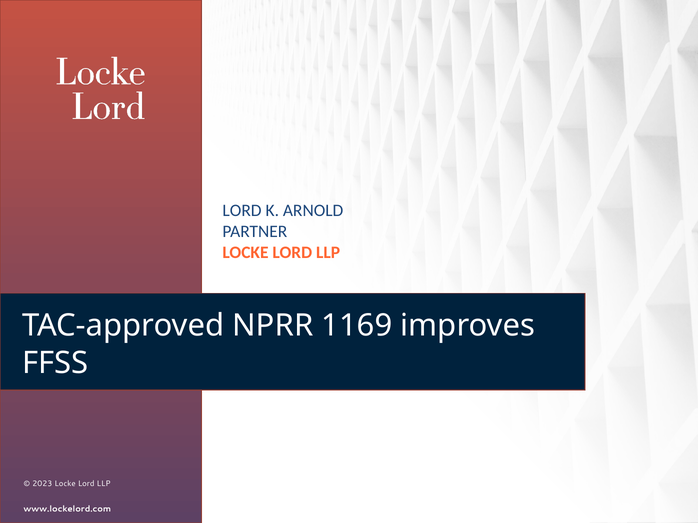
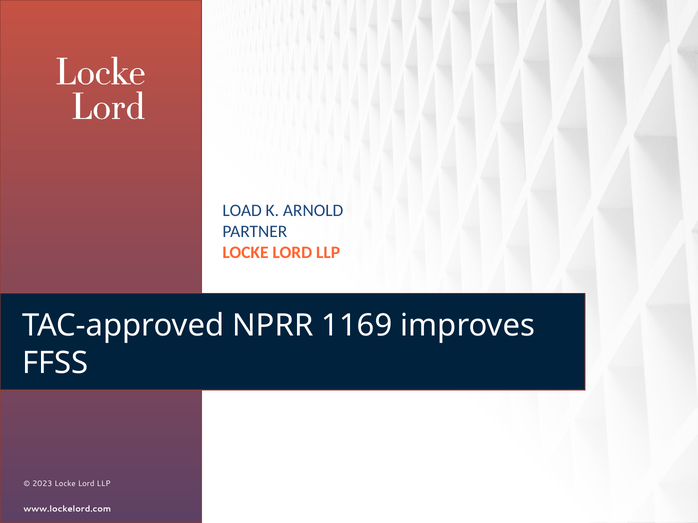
LORD: LORD -> LOAD (242, 211)
